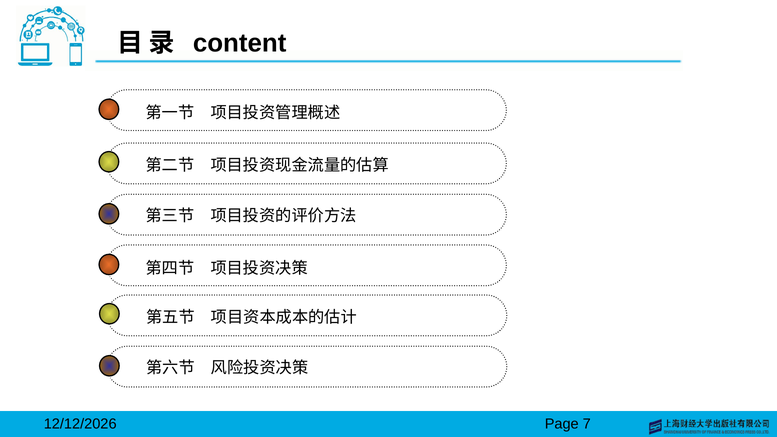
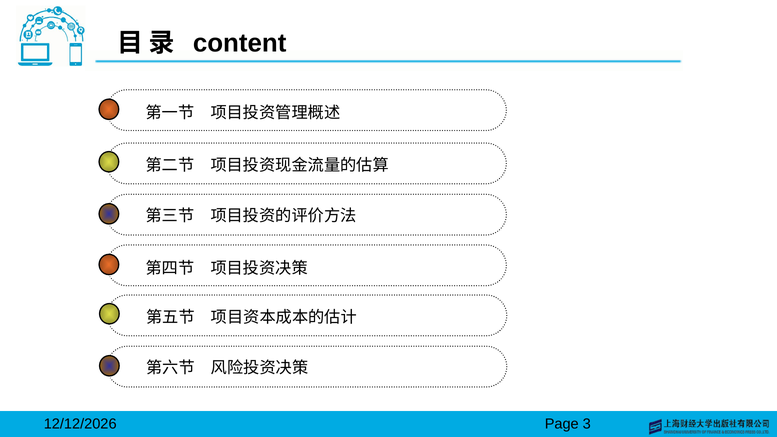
7: 7 -> 3 (587, 424)
